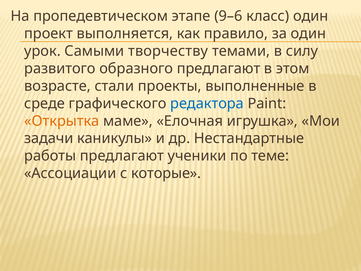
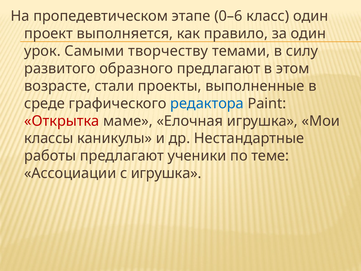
9–6: 9–6 -> 0–6 (228, 16)
Открытка colour: orange -> red (62, 121)
задачи: задачи -> классы (49, 138)
с которые: которые -> игрушка (166, 173)
